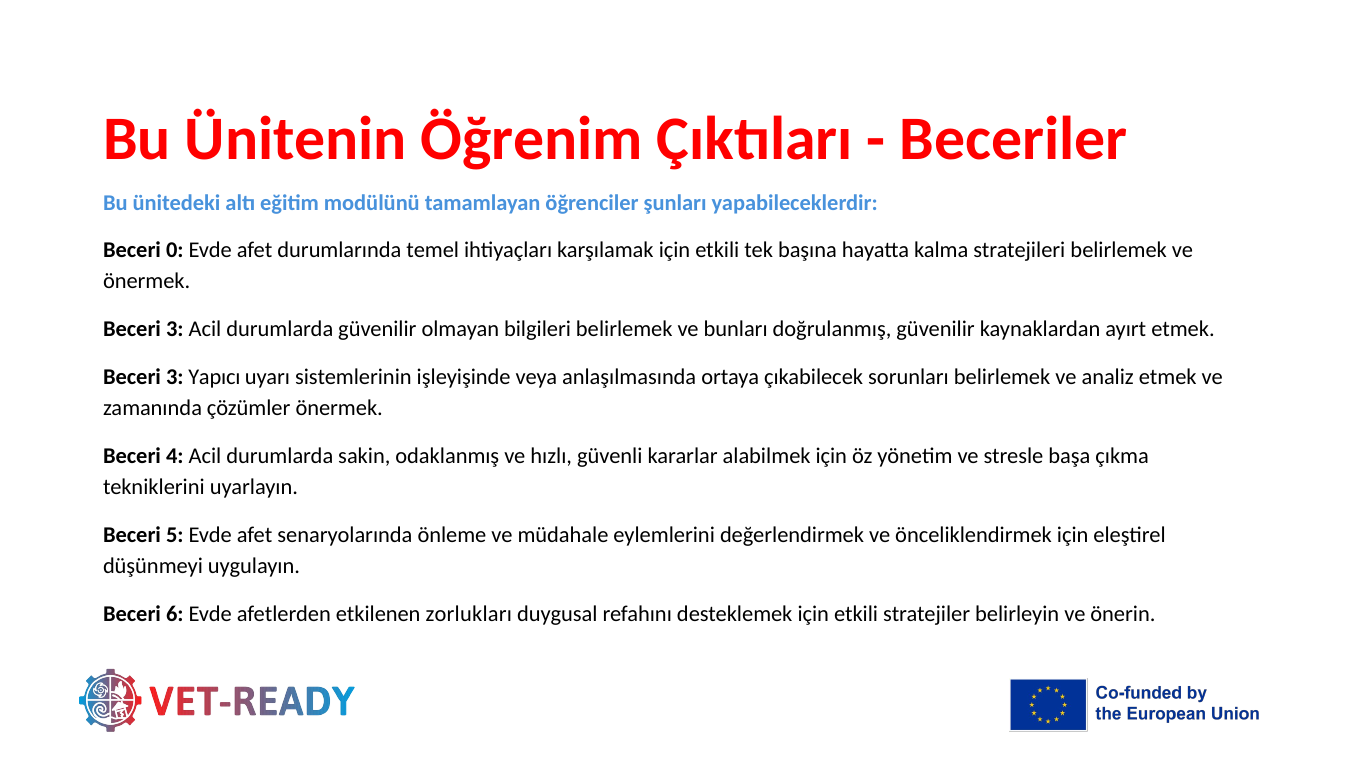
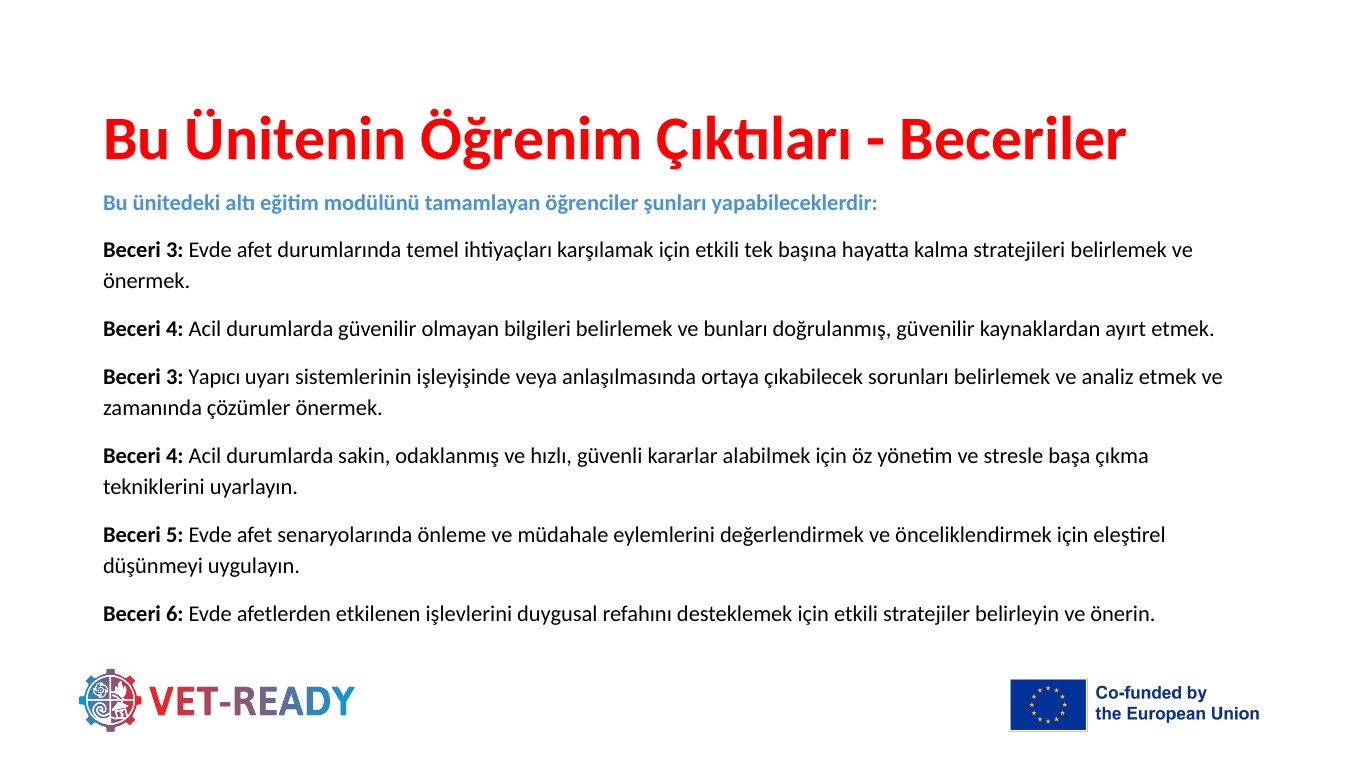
0: 0 -> 3 (175, 250)
3: 3 -> 4 (175, 329)
zorlukları: zorlukları -> işlevlerini (469, 614)
